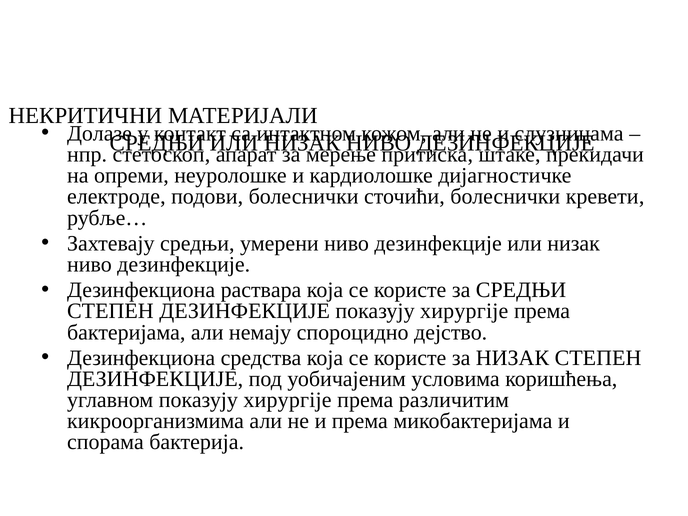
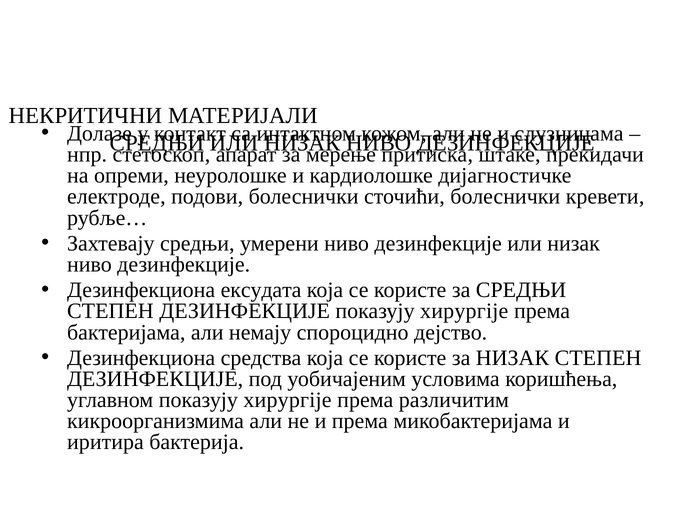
раствара: раствара -> ексудата (261, 290)
спoрaмa: спoрaмa -> иритира (105, 442)
